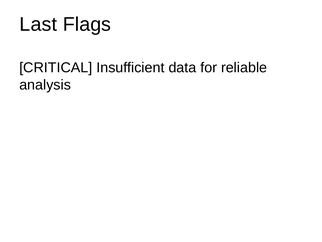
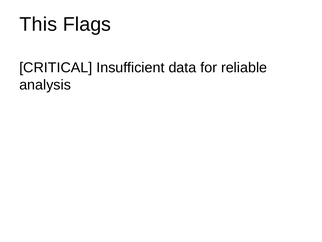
Last: Last -> This (38, 24)
